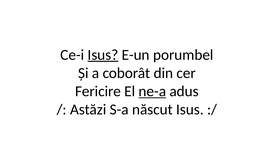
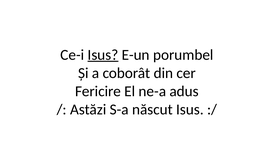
ne-a underline: present -> none (152, 91)
